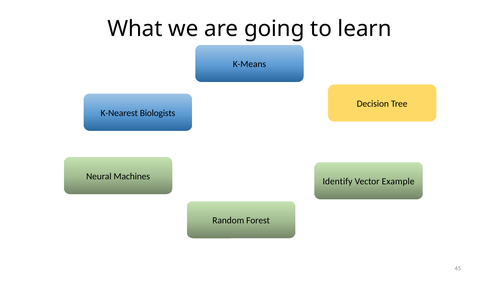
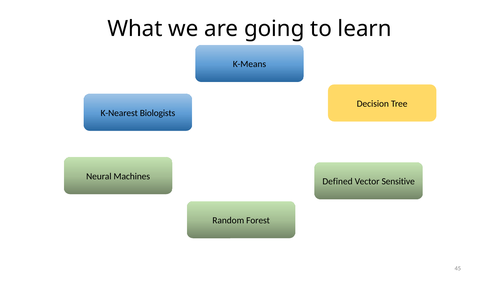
Identify: Identify -> Defined (338, 181)
Example: Example -> Sensitive (398, 181)
